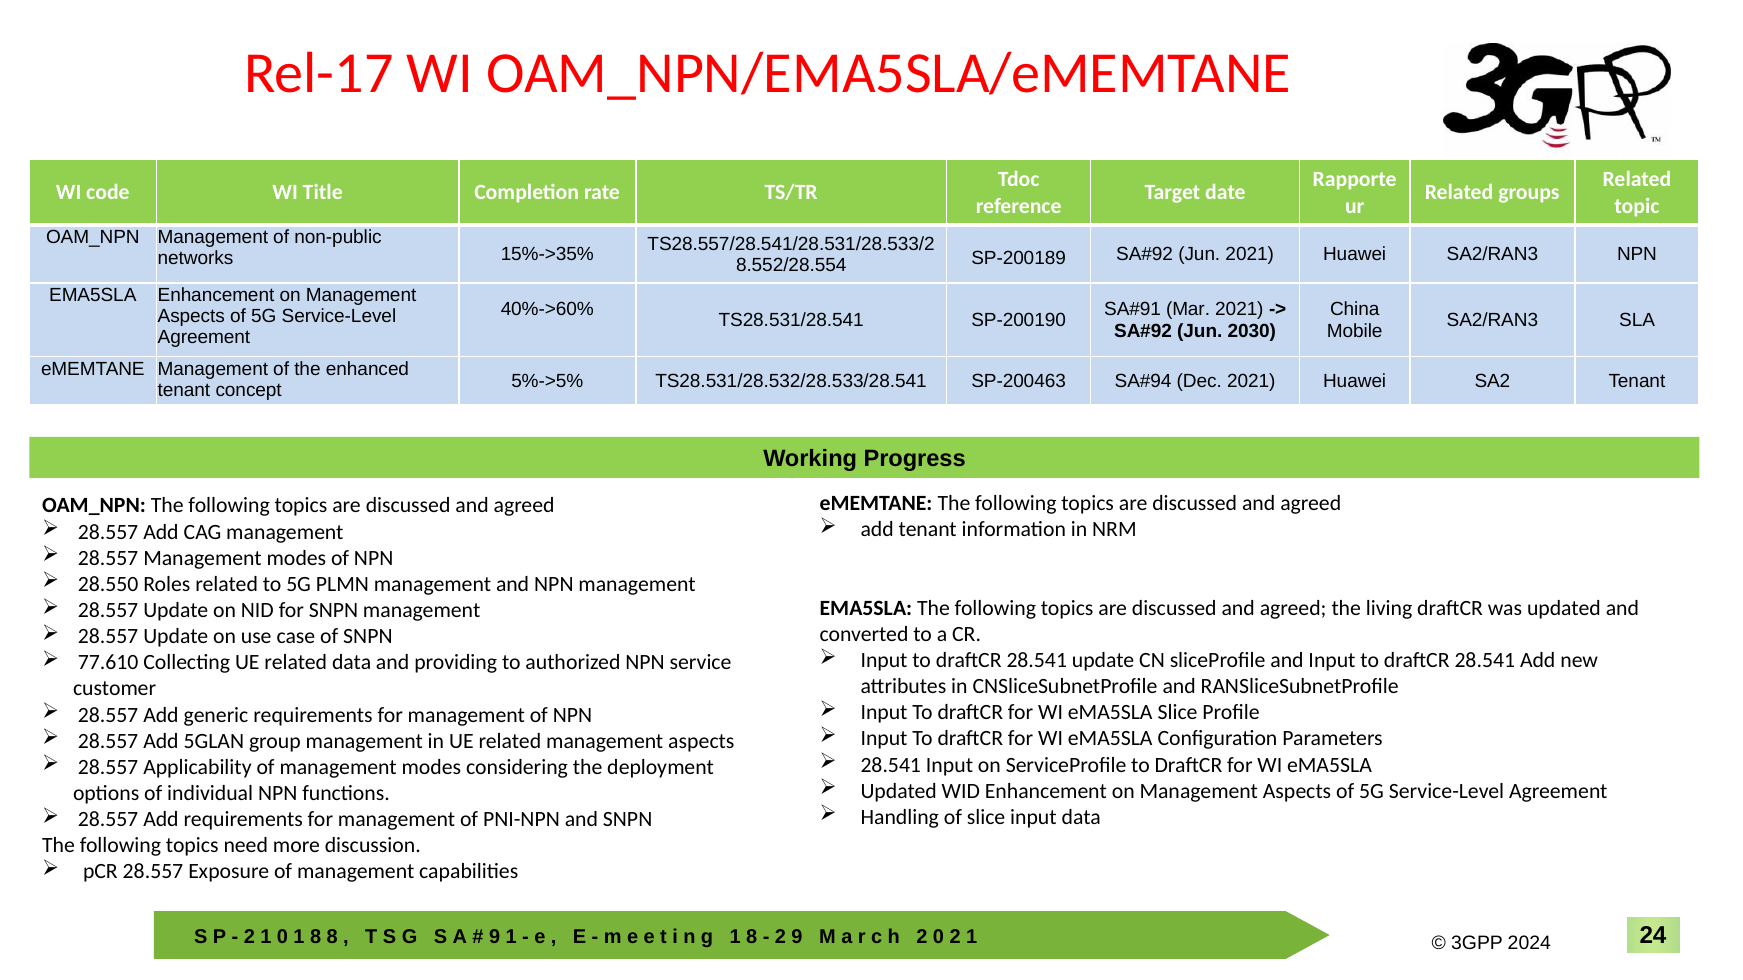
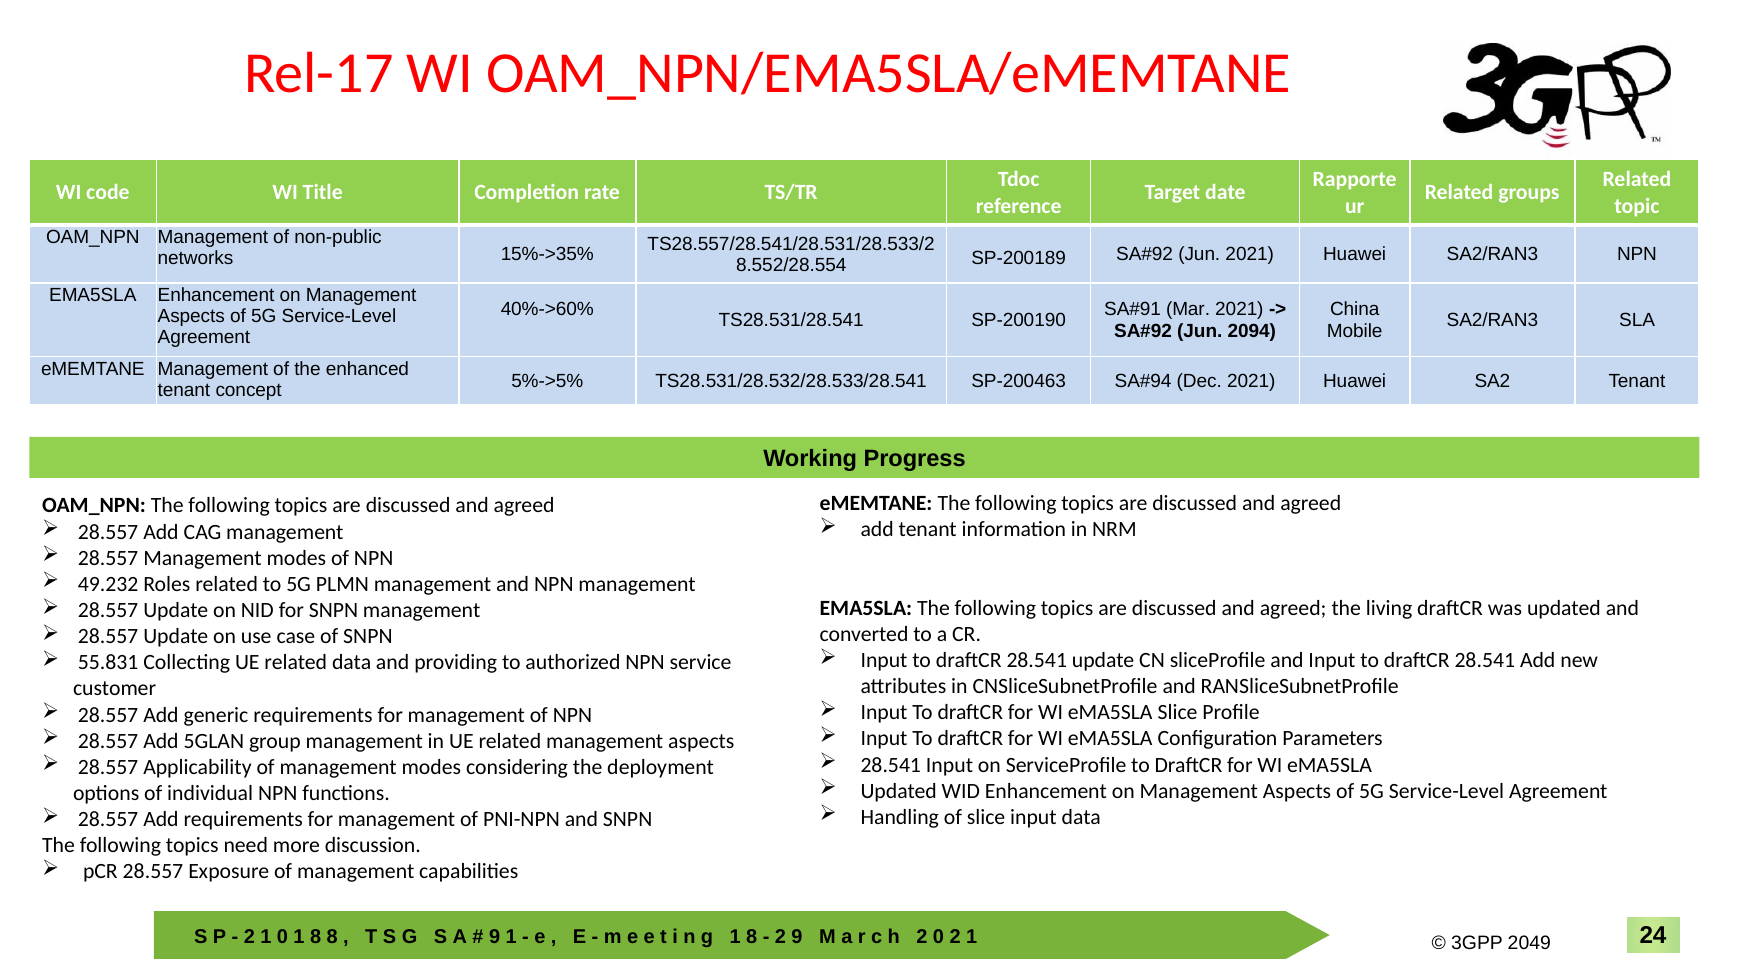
2030: 2030 -> 2094 (1252, 331)
28.550: 28.550 -> 49.232 (108, 584)
77.610: 77.610 -> 55.831 (108, 663)
2024: 2024 -> 2049 (1529, 943)
